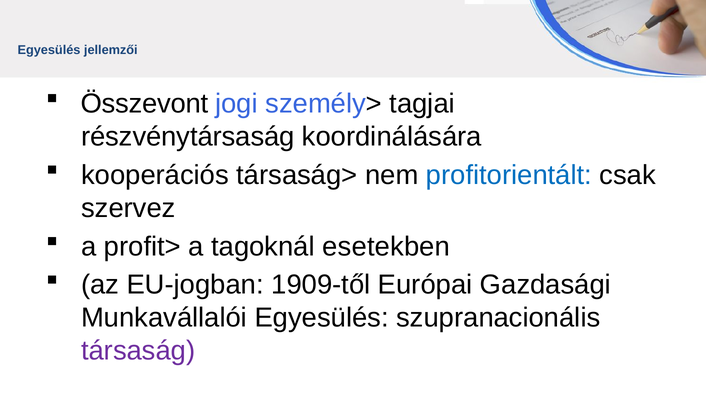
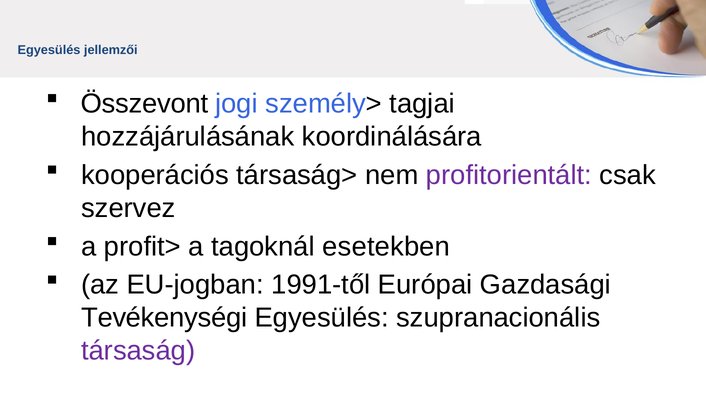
részvénytársaság: részvénytársaság -> hozzájárulásának (188, 137)
profitorientált colour: blue -> purple (509, 175)
1909-től: 1909-től -> 1991-től (321, 285)
Munkavállalói: Munkavállalói -> Tevékenységi (164, 318)
